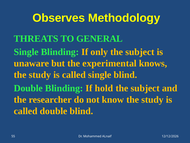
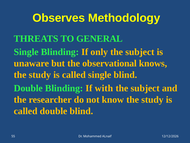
experimental: experimental -> observational (110, 63)
hold: hold -> with (104, 88)
